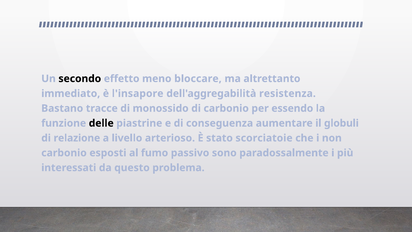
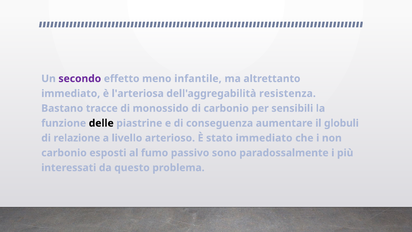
secondo colour: black -> purple (80, 79)
bloccare: bloccare -> infantile (198, 79)
l'insapore: l'insapore -> l'arteriosa (138, 93)
essendo: essendo -> sensibili (292, 108)
stato scorciatoie: scorciatoie -> immediato (264, 138)
